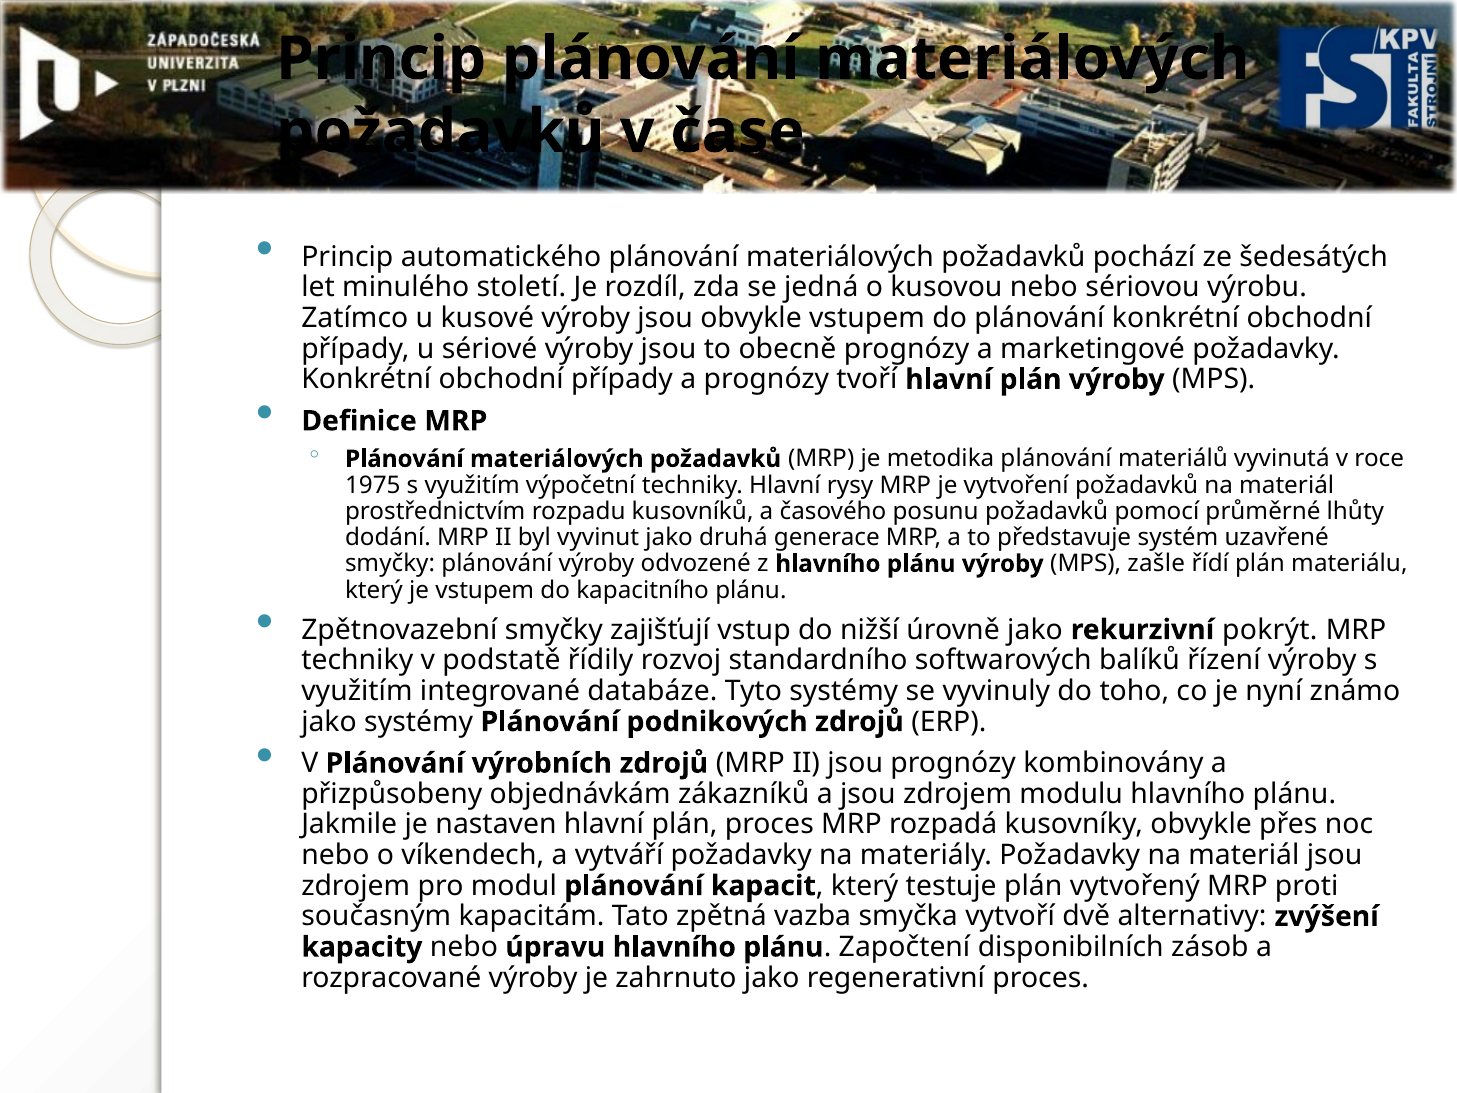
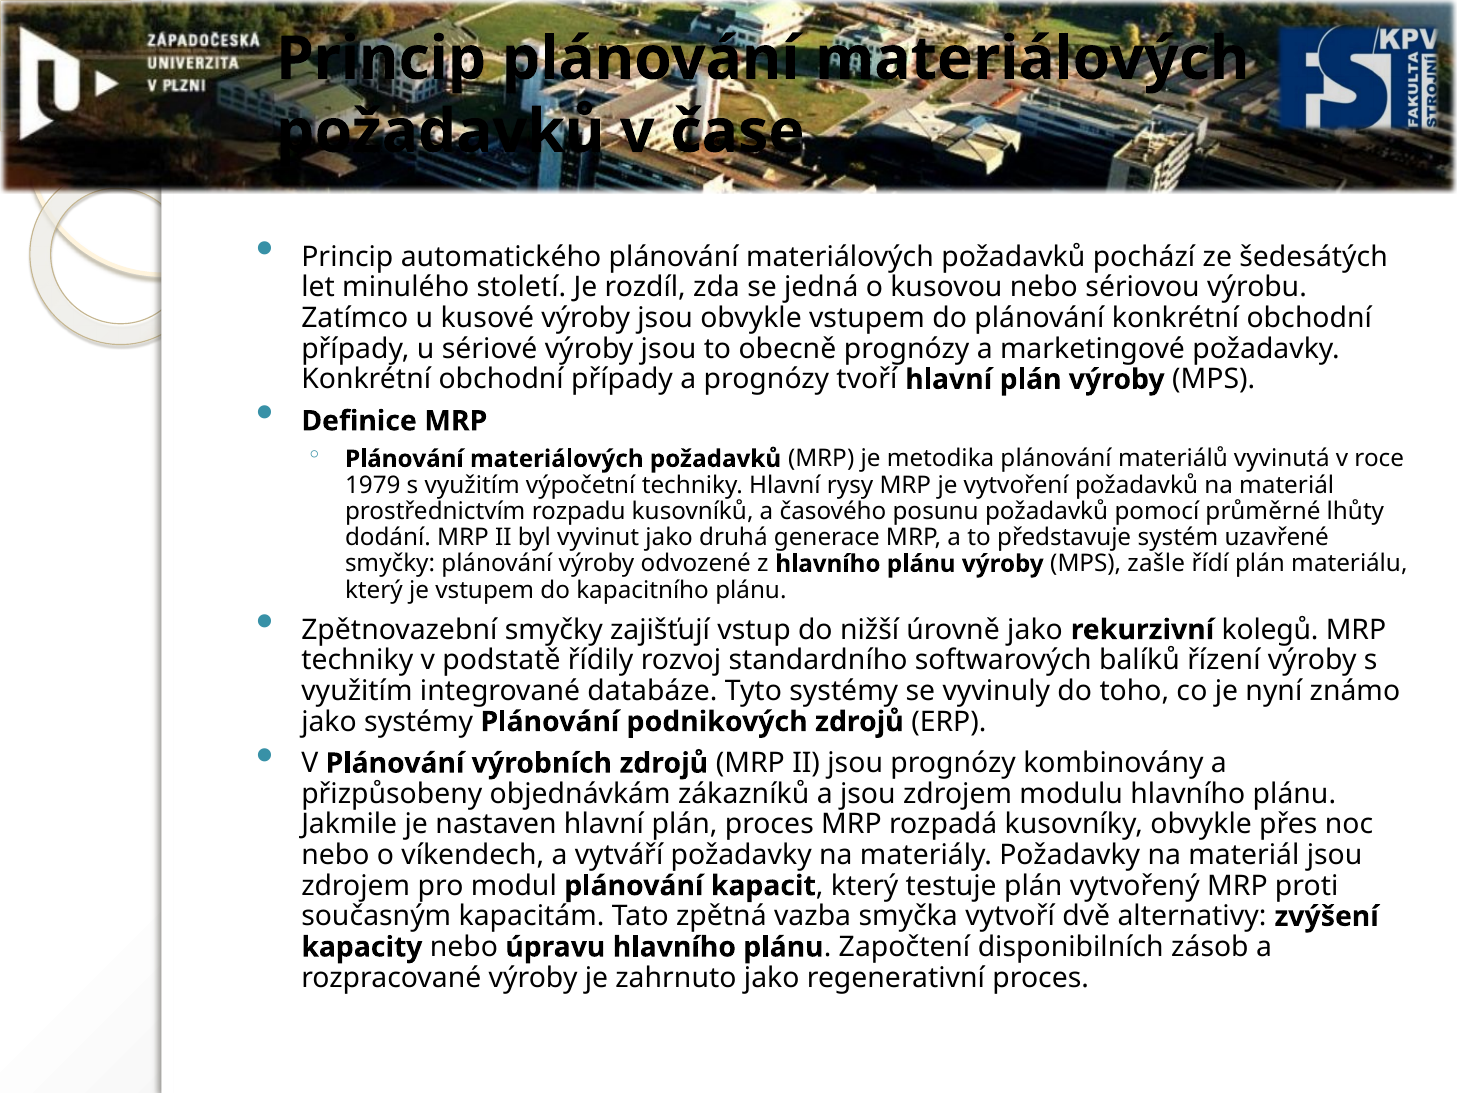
1975: 1975 -> 1979 (373, 485)
pokrýt: pokrýt -> kolegů (1270, 630)
